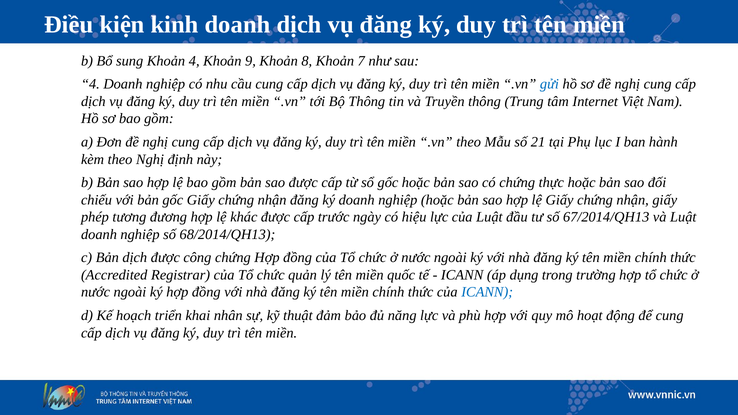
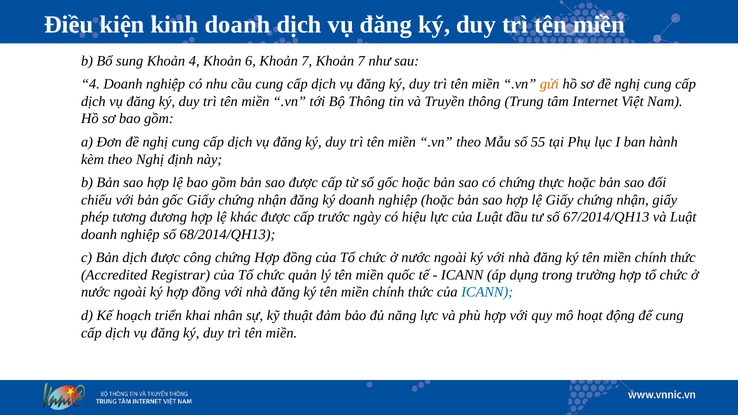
9: 9 -> 6 (250, 61)
8: 8 -> 7 (307, 61)
gửi colour: blue -> orange (549, 84)
21: 21 -> 55 (538, 142)
